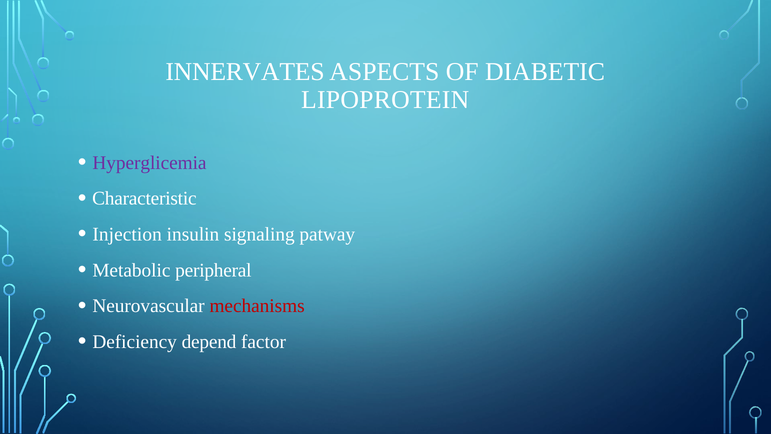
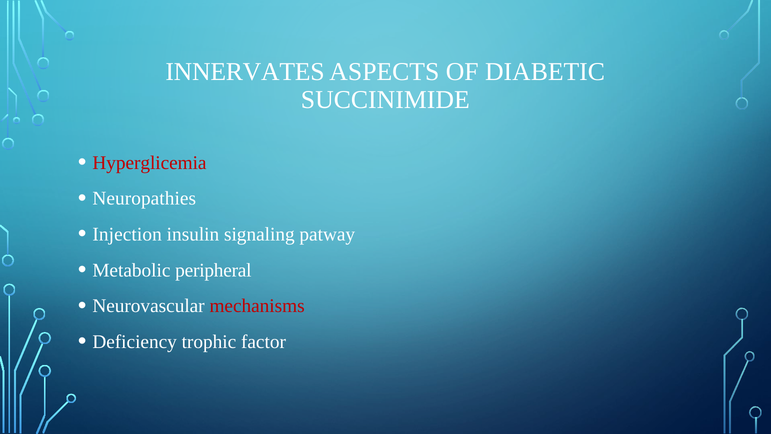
LIPOPROTEIN: LIPOPROTEIN -> SUCCINIMIDE (385, 100)
Hyperglicemia colour: purple -> red (149, 163)
Characteristic: Characteristic -> Neuropathies (144, 198)
depend: depend -> trophic (209, 342)
